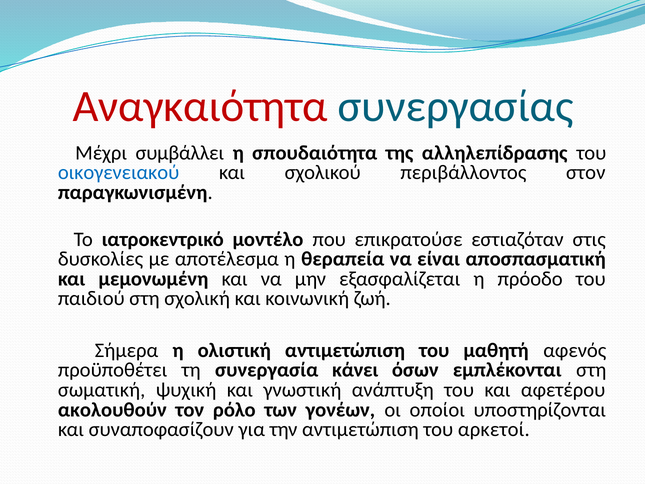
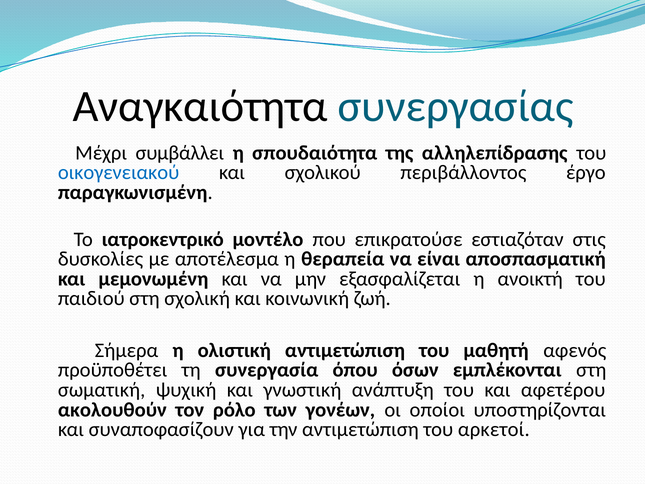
Αναγκαιότητα colour: red -> black (200, 107)
στον: στον -> έργο (586, 172)
πρόοδο: πρόοδο -> ανοικτή (530, 279)
κάνει: κάνει -> όπου (355, 370)
